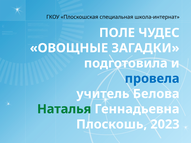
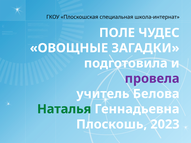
провела colour: blue -> purple (152, 79)
